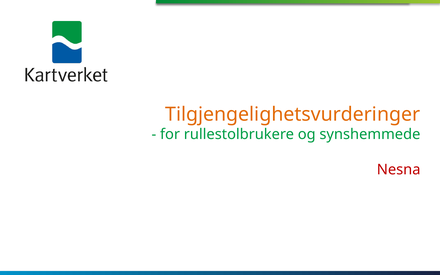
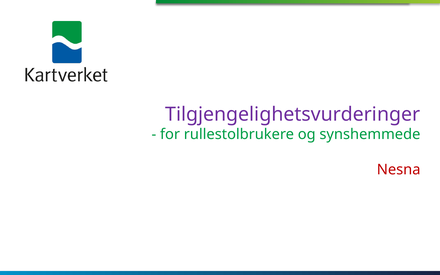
Tilgjengelighetsvurderinger colour: orange -> purple (293, 114)
